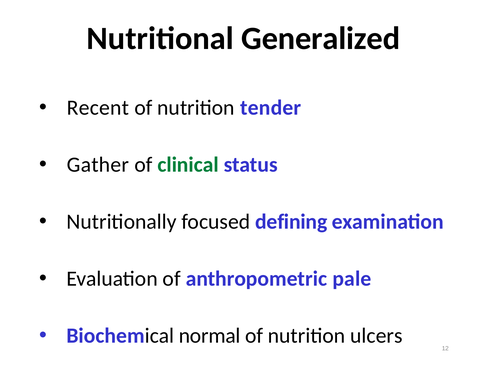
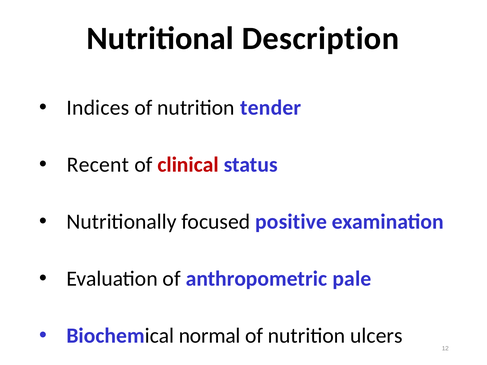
Generalized: Generalized -> Description (320, 38)
Recent: Recent -> Indices (98, 108)
Gather: Gather -> Recent (98, 165)
clinical colour: green -> red (188, 165)
defining: defining -> positive (291, 222)
